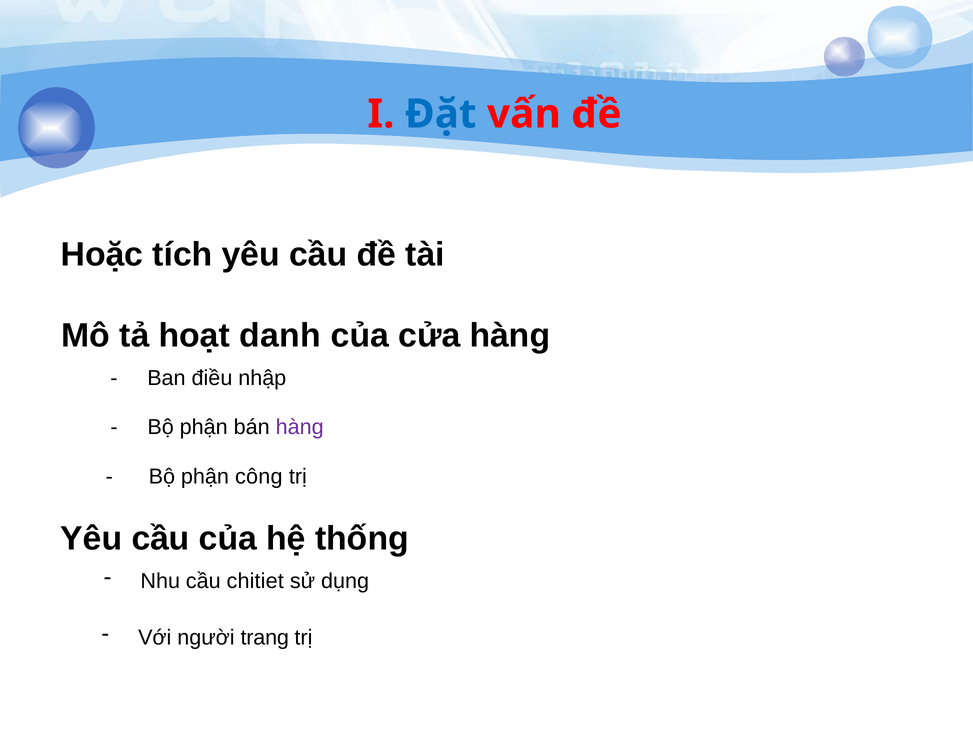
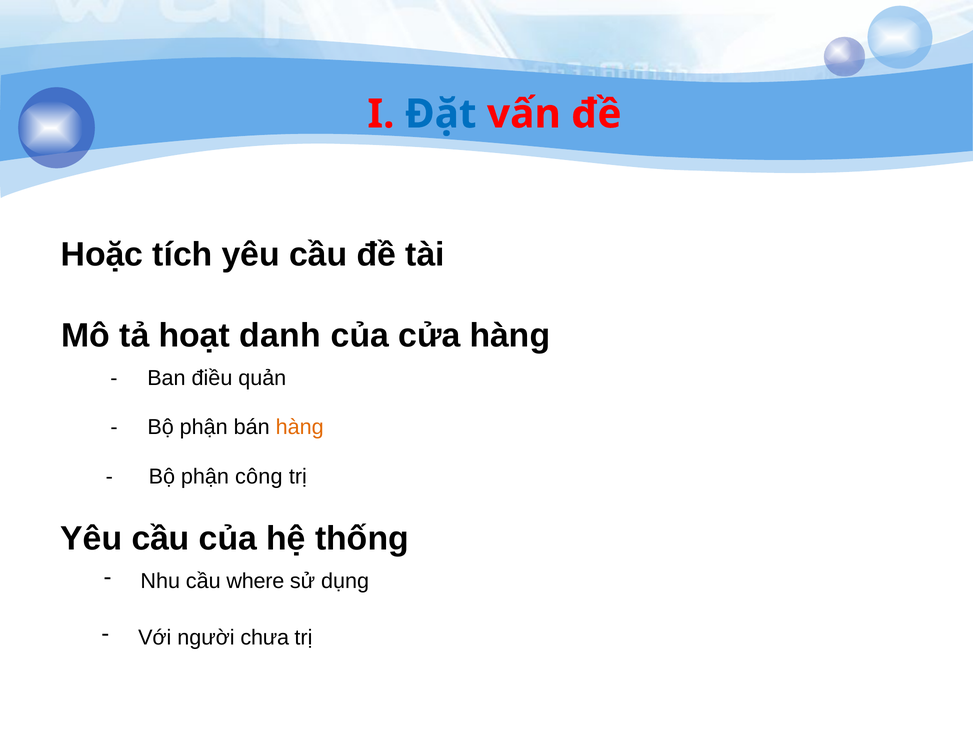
nhập: nhập -> quản (262, 378)
hàng colour: purple -> orange (300, 427)
chitiet: chitiet -> where (255, 581)
trang: trang -> chưa (265, 638)
